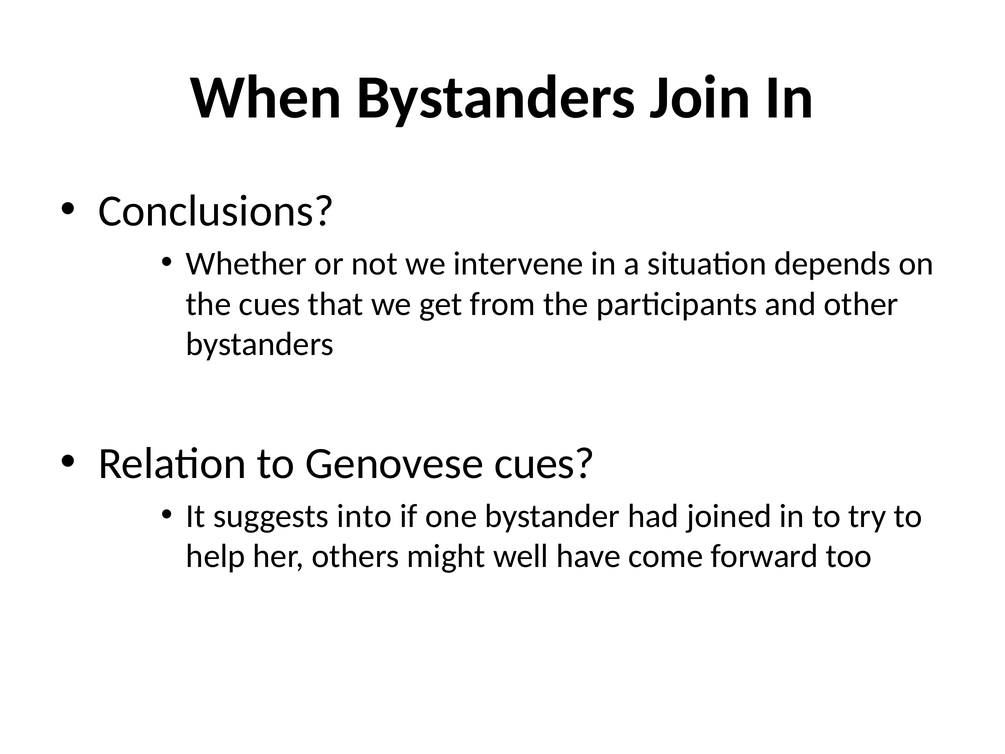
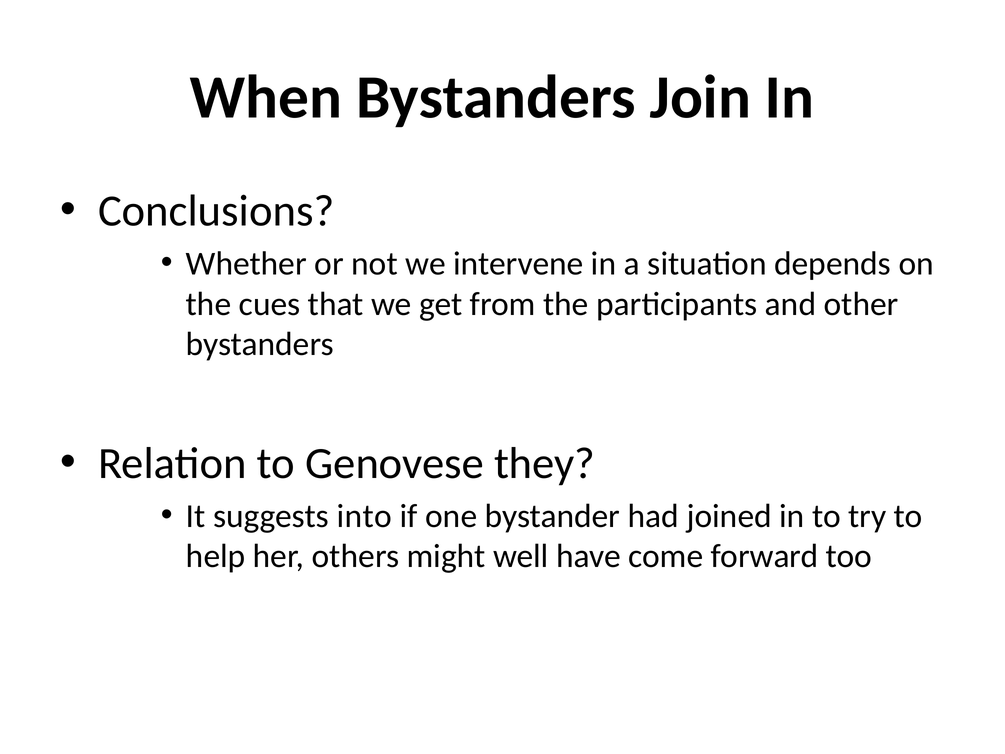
Genovese cues: cues -> they (544, 463)
